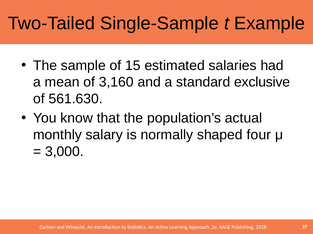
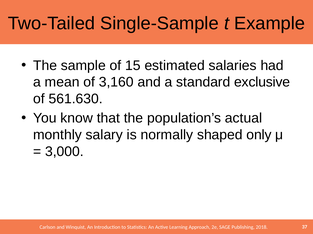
four: four -> only (259, 135)
